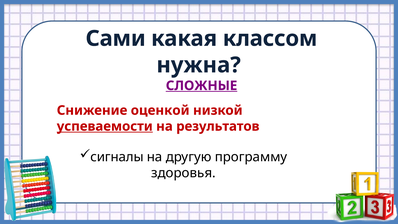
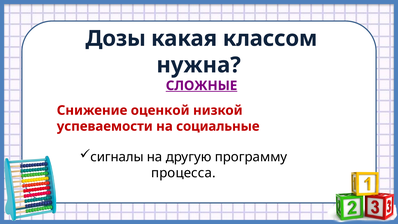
Сами: Сами -> Дозы (116, 39)
успеваемости underline: present -> none (105, 126)
результатов: результатов -> социальные (218, 126)
здоровья: здоровья -> процесса (183, 173)
